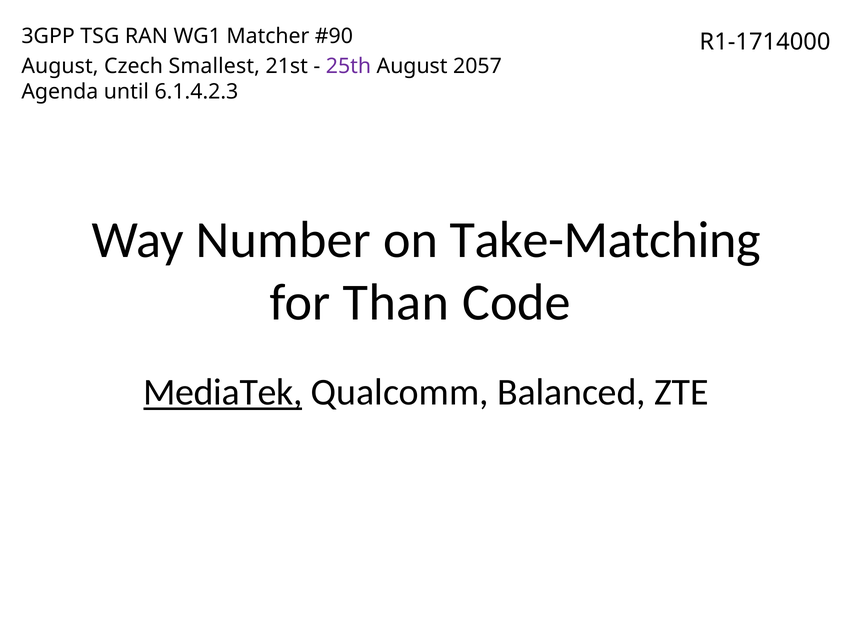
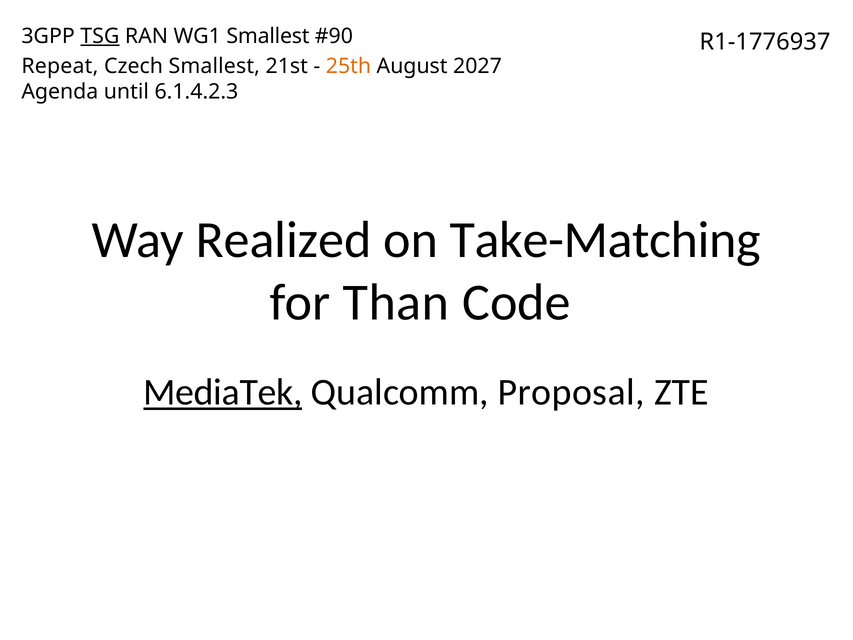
TSG underline: none -> present (100, 36)
WG1 Matcher: Matcher -> Smallest (268, 36)
R1-1714000: R1-1714000 -> R1-1776937 (765, 42)
August: August -> Repeat (60, 66)
25th colour: purple -> orange (348, 66)
2057: 2057 -> 2027 (477, 66)
Number: Number -> Realized (284, 240)
Balanced: Balanced -> Proposal (571, 392)
